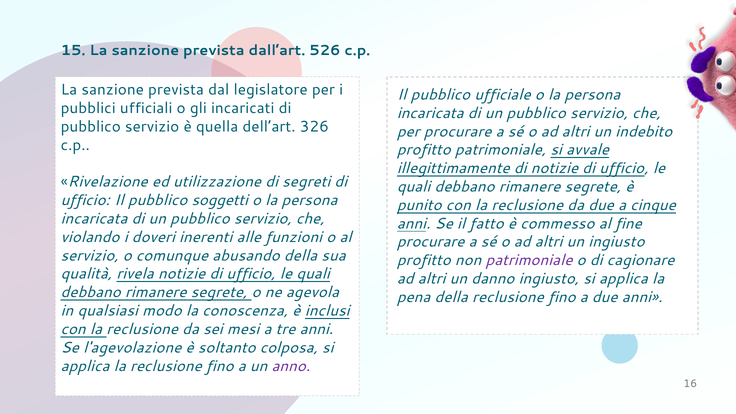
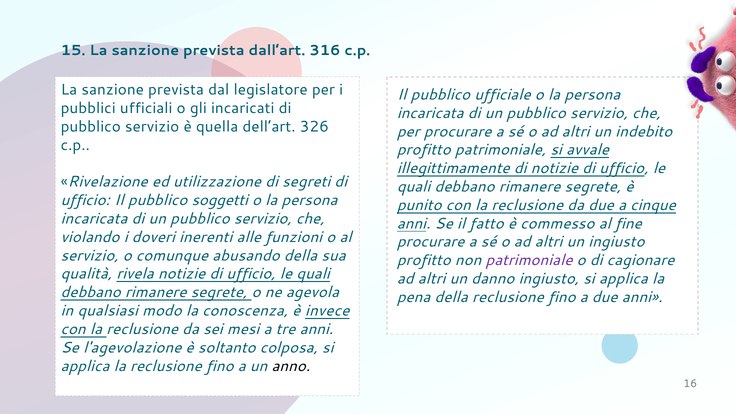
526: 526 -> 316 (325, 51)
inclusi: inclusi -> invece (327, 311)
anno colour: purple -> black (291, 366)
